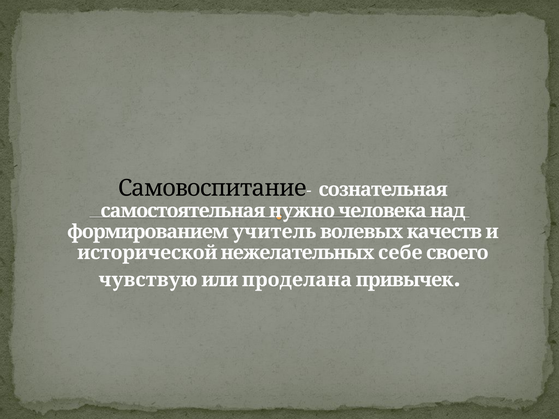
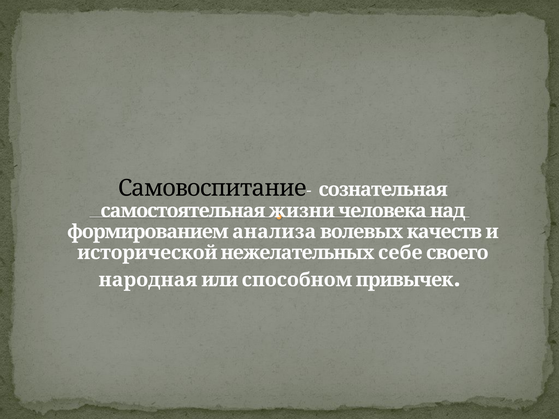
нужно: нужно -> жизни (302, 211)
учитель: учитель -> анализа (274, 232)
чувствую: чувствую -> народная (148, 280)
проделана: проделана -> способном (297, 280)
